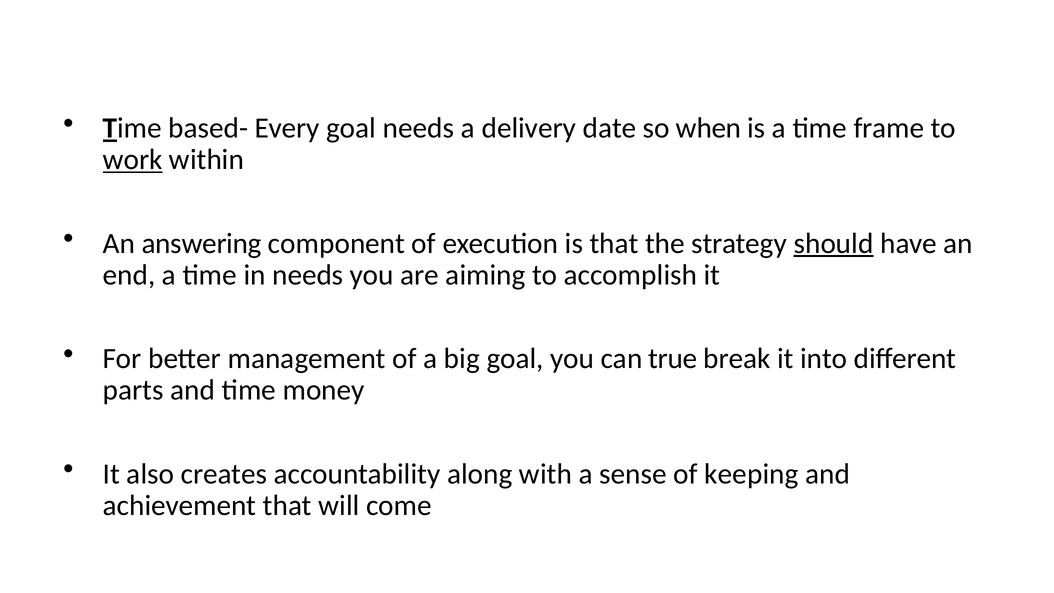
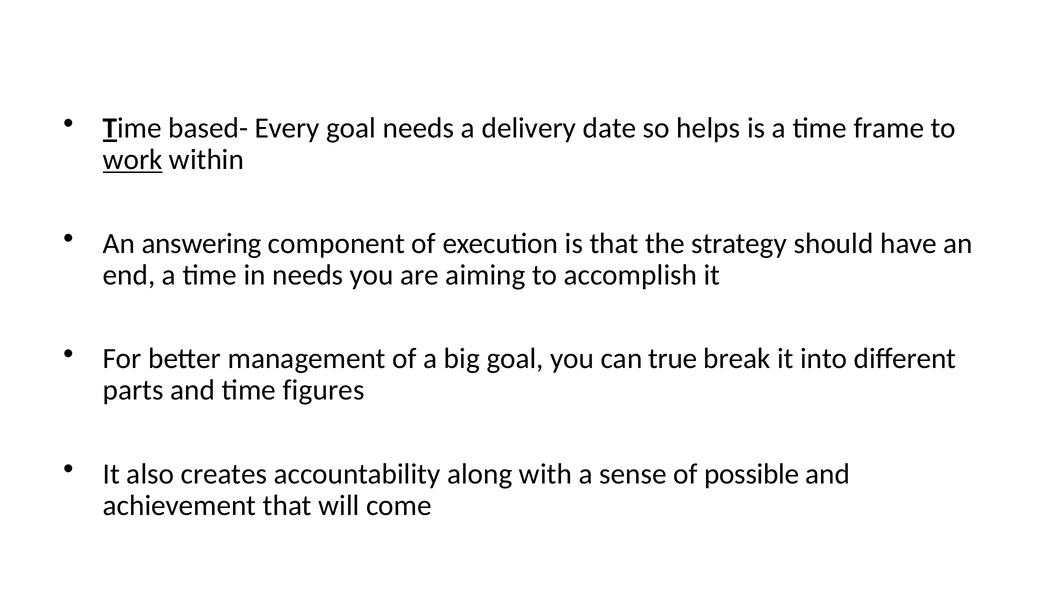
when: when -> helps (708, 128)
should underline: present -> none (834, 243)
money: money -> figures (324, 390)
keeping: keeping -> possible (752, 474)
